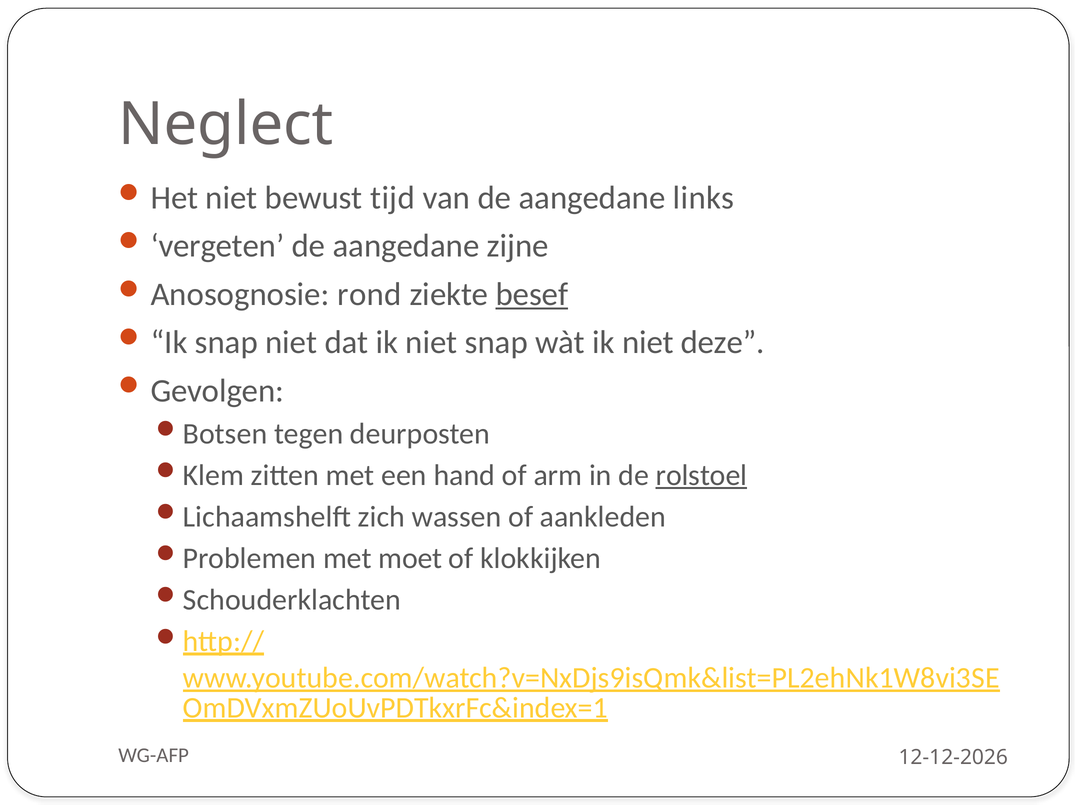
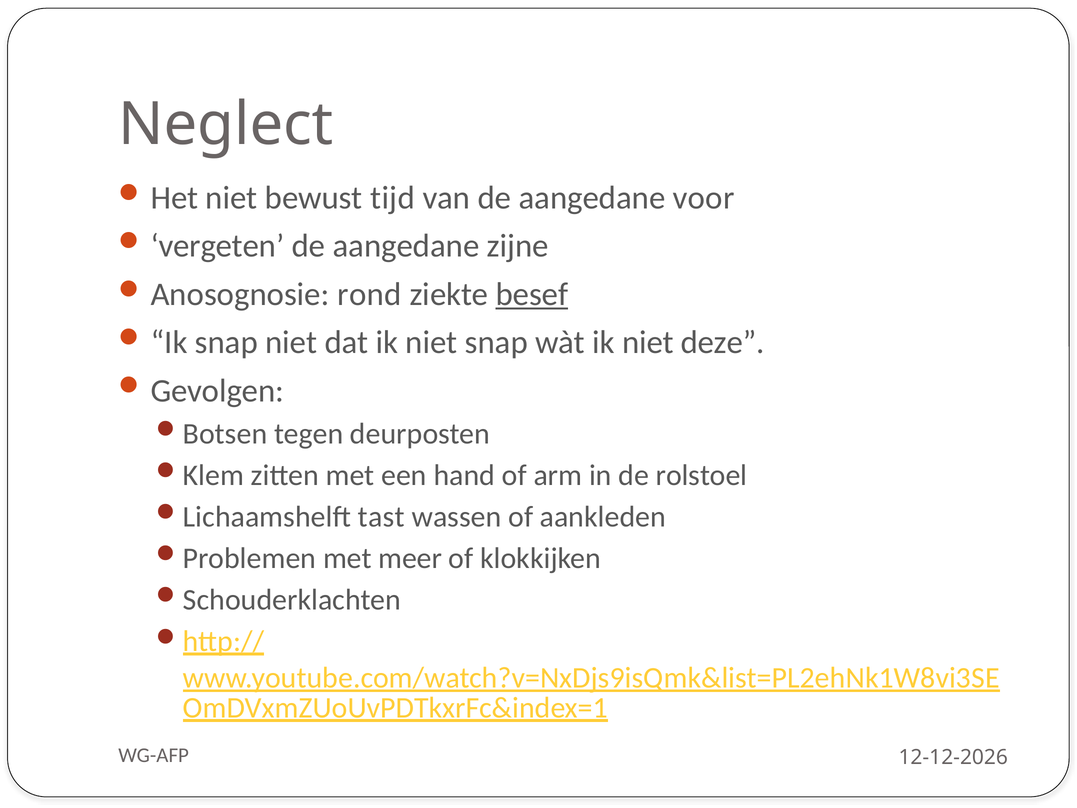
links: links -> voor (704, 198)
rolstoel underline: present -> none (701, 475)
zich: zich -> tast (381, 517)
moet: moet -> meer (410, 558)
